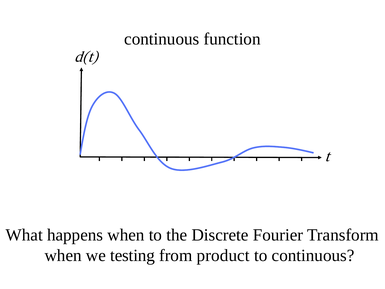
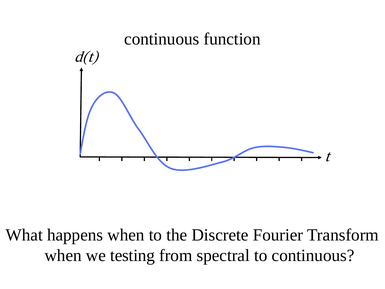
product: product -> spectral (223, 255)
